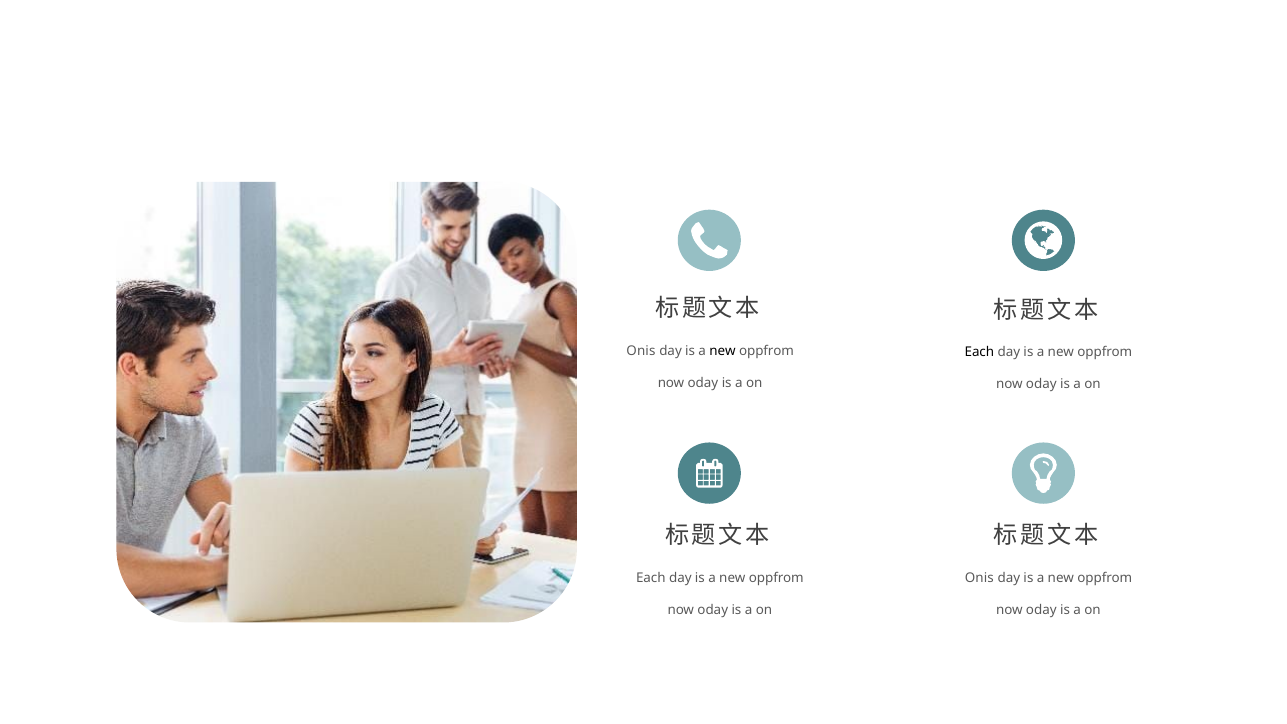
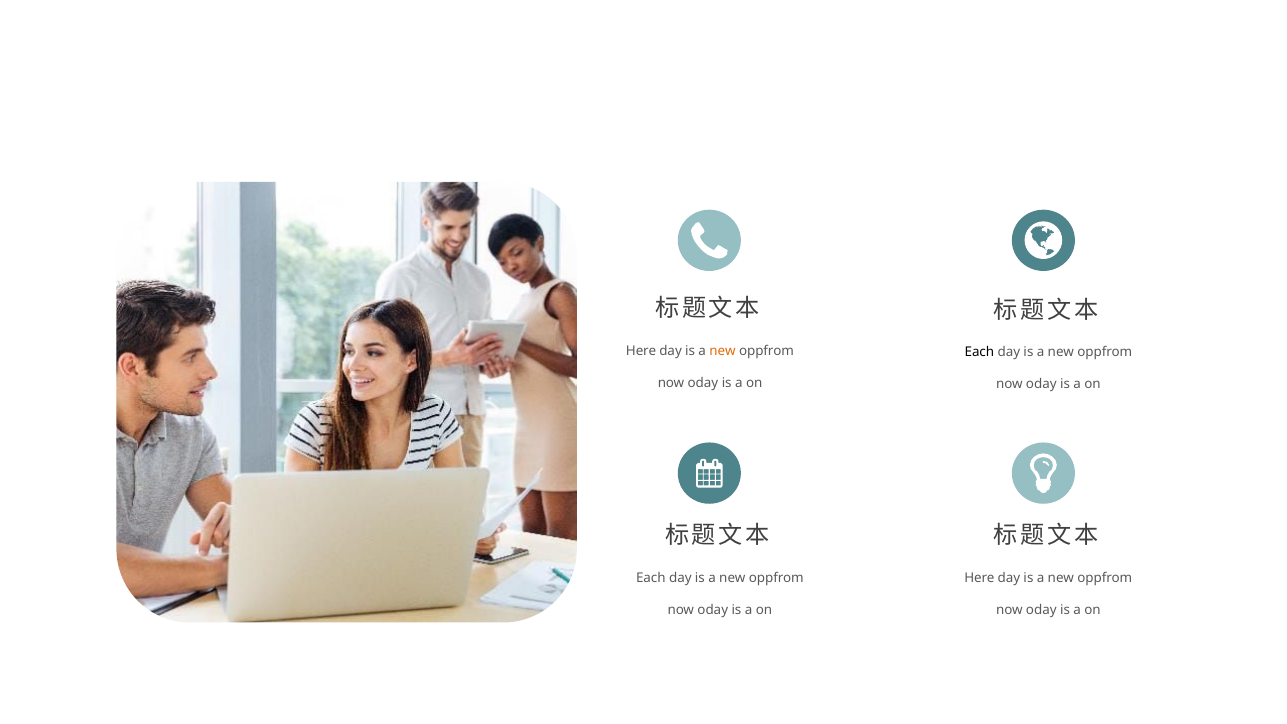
Onis: Onis -> Here (641, 351)
new colour: black -> orange (723, 351)
Onis: Onis -> Here (979, 578)
